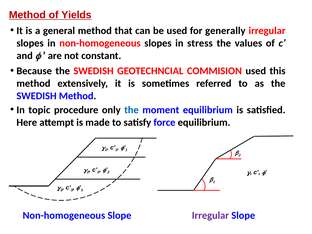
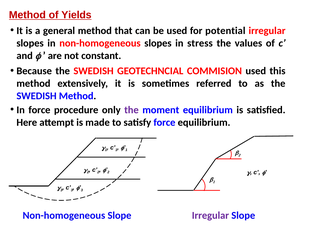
generally: generally -> potential (225, 31)
In topic: topic -> force (39, 110)
the colour: blue -> purple (131, 110)
